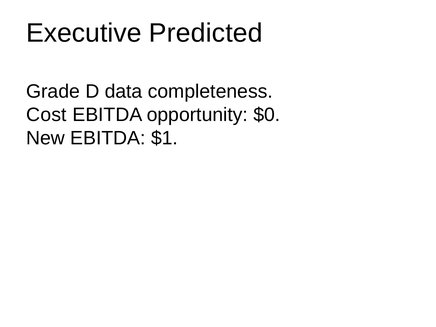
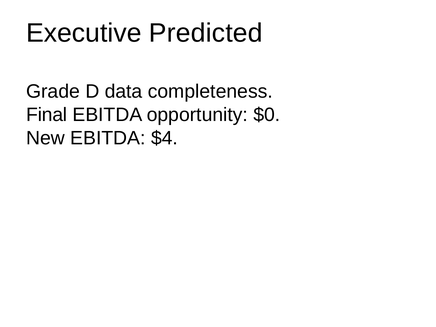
Cost: Cost -> Final (47, 115)
$1: $1 -> $4 (164, 138)
